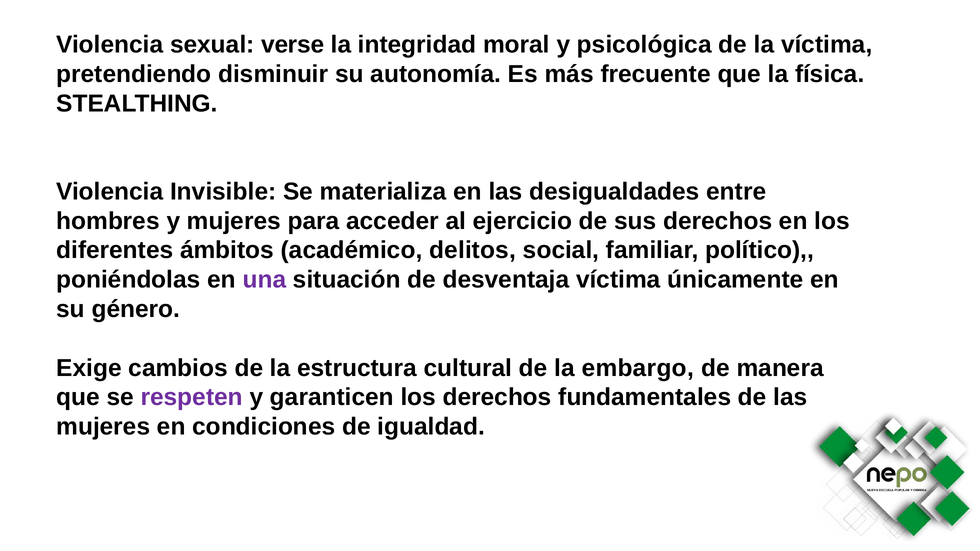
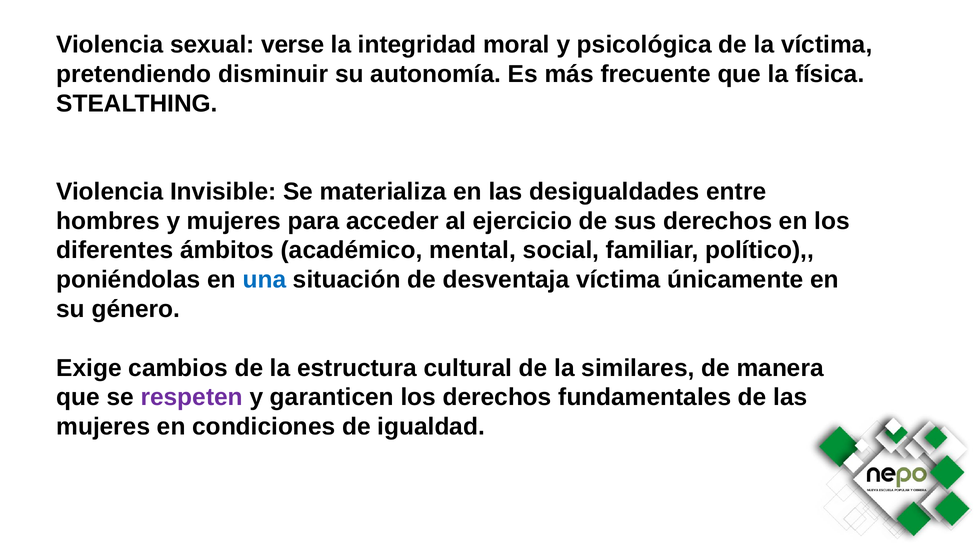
delitos: delitos -> mental (473, 250)
una colour: purple -> blue (264, 280)
embargo: embargo -> similares (638, 368)
